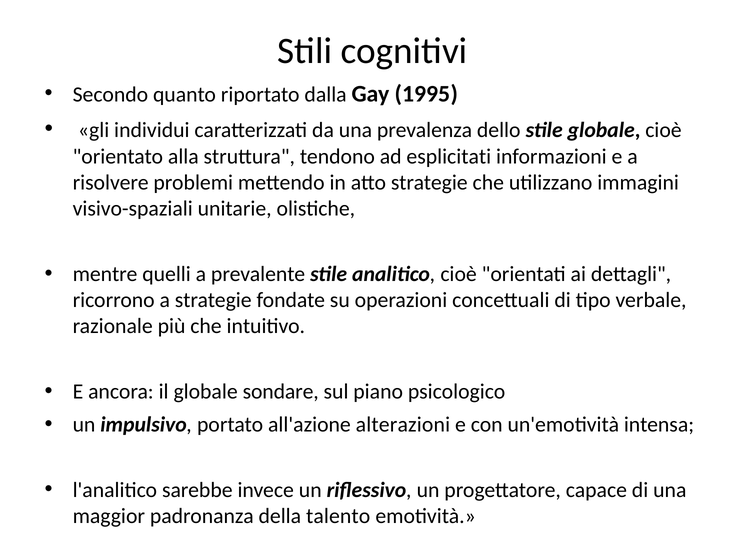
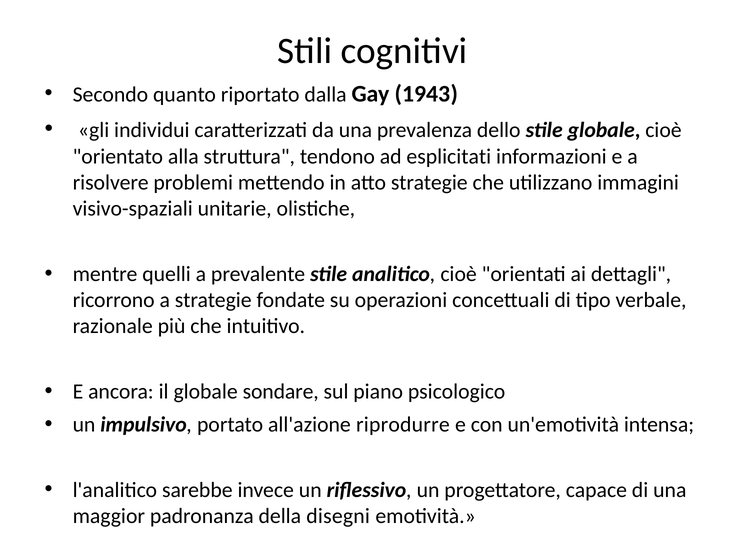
1995: 1995 -> 1943 (426, 94)
alterazioni: alterazioni -> riprodurre (403, 424)
talento: talento -> disegni (338, 516)
